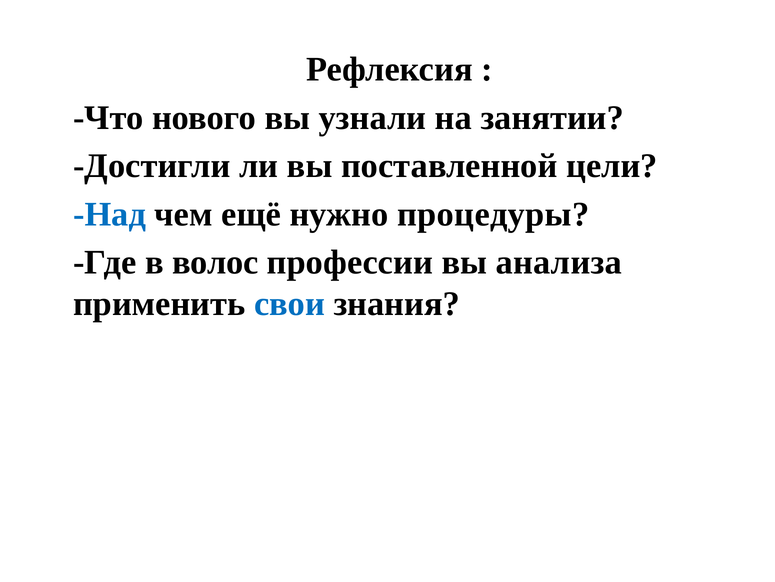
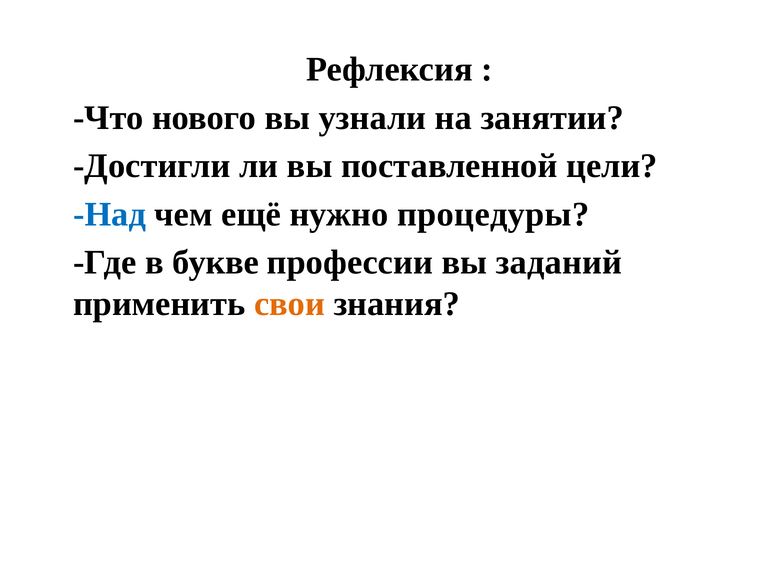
волос: волос -> букве (215, 262)
анализа: анализа -> заданий (559, 262)
свои colour: blue -> orange (289, 304)
